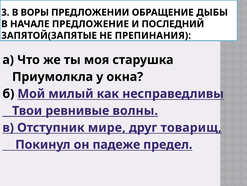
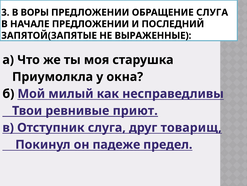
ОБРАЩЕНИЕ ДЫБЫ: ДЫБЫ -> СЛУГА (212, 12)
НАЧАЛЕ ПРЕДЛОЖЕНИЕ: ПРЕДЛОЖЕНИЕ -> ПРЕДЛОЖЕНИИ (91, 24)
ПРЕПИНАНИЯ: ПРЕПИНАНИЯ -> ВЫРАЖЕННЫЕ (153, 35)
волны: волны -> приют (135, 110)
Отступник мире: мире -> слуга (107, 127)
